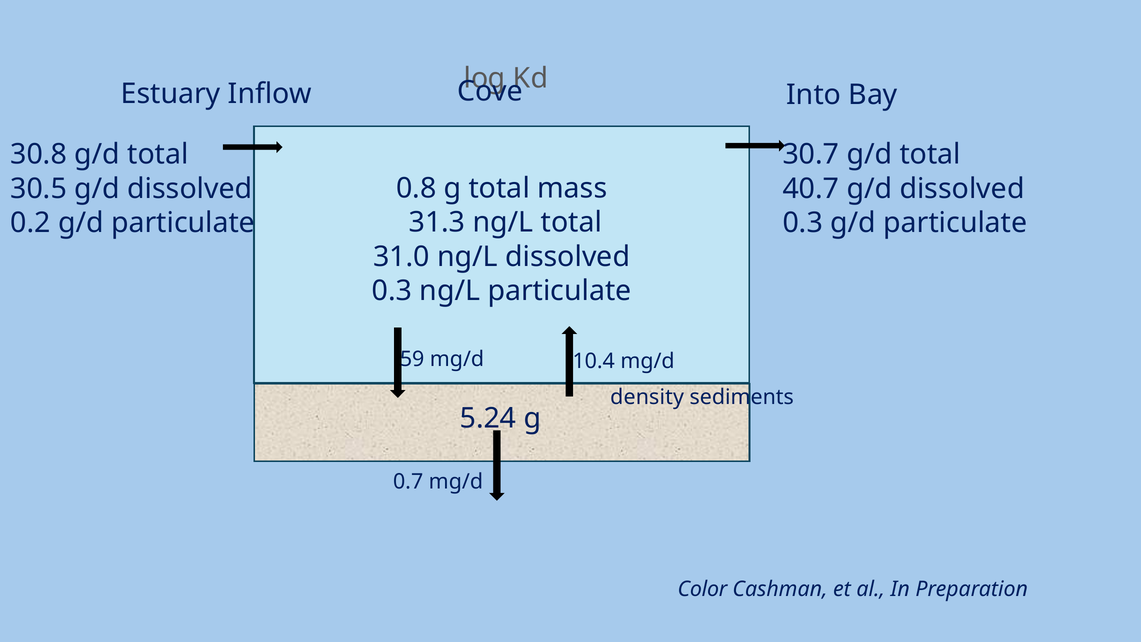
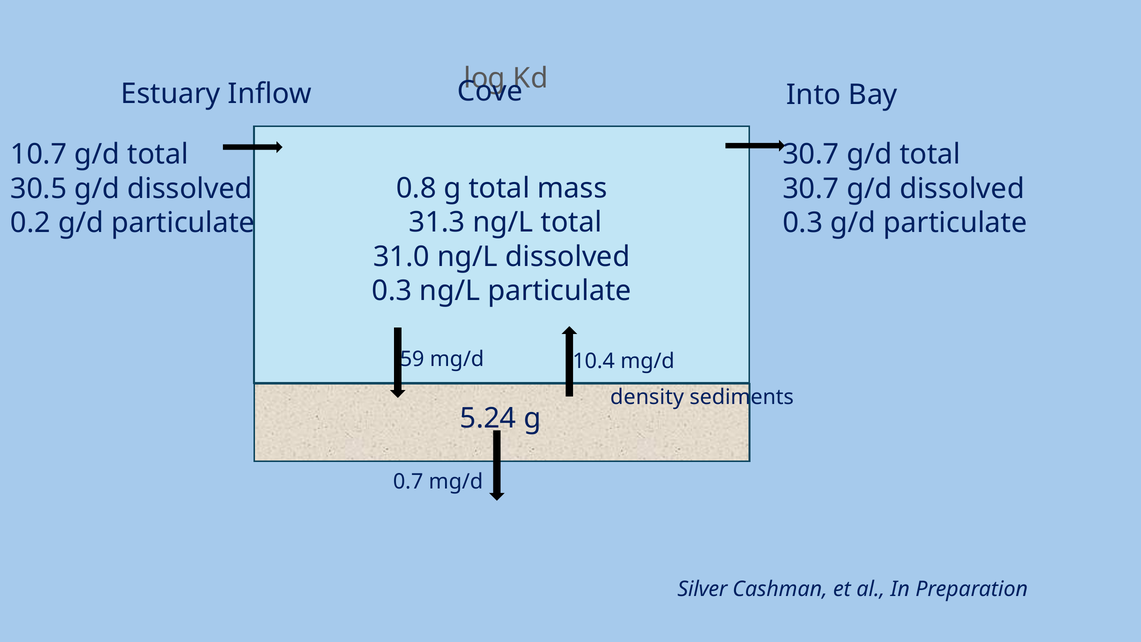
30.8: 30.8 -> 10.7 (39, 155)
40.7: 40.7 -> 30.7 (811, 189)
Color: Color -> Silver (702, 589)
